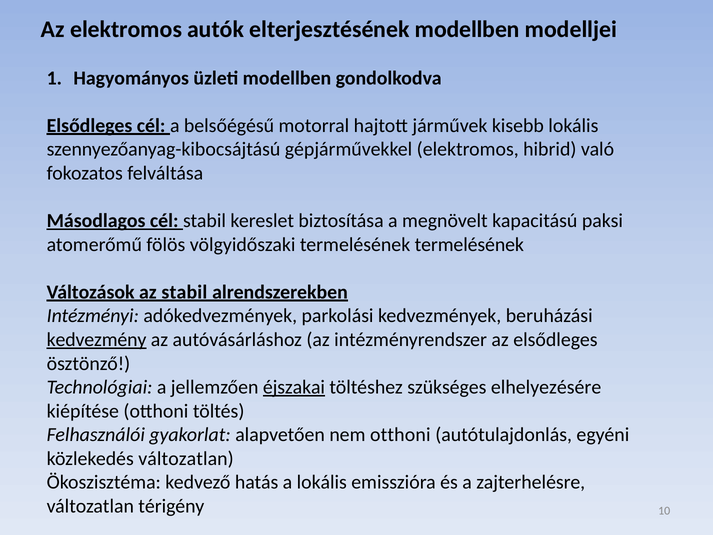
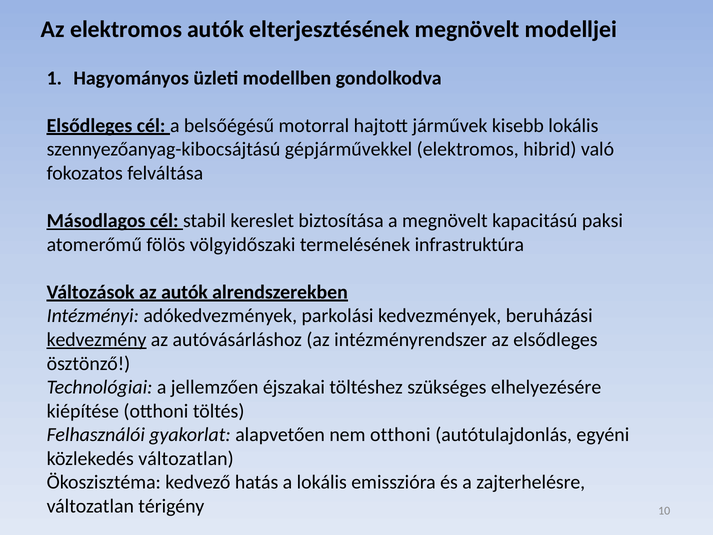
elterjesztésének modellben: modellben -> megnövelt (467, 30)
termelésének termelésének: termelésének -> infrastruktúra (469, 244)
az stabil: stabil -> autók (185, 292)
éjszakai underline: present -> none (294, 387)
